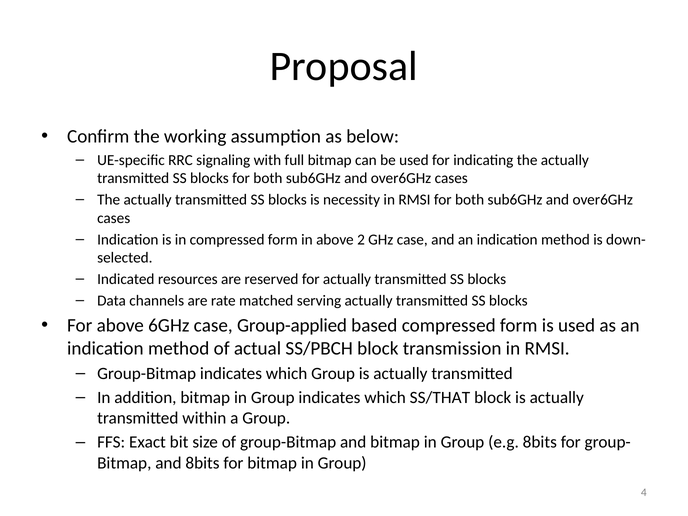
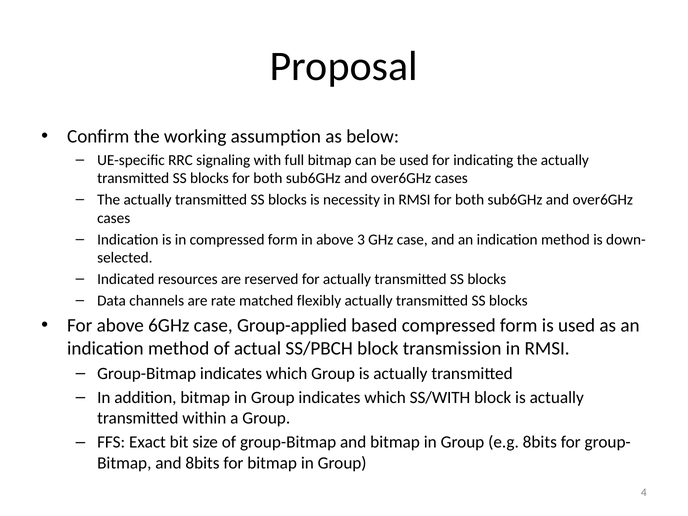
2: 2 -> 3 (361, 240)
serving: serving -> flexibly (319, 301)
SS/THAT: SS/THAT -> SS/WITH (440, 398)
